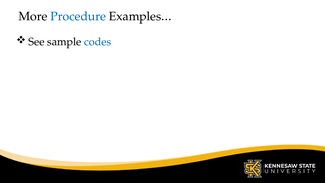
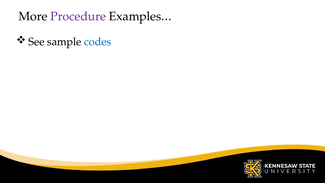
Procedure colour: blue -> purple (78, 16)
